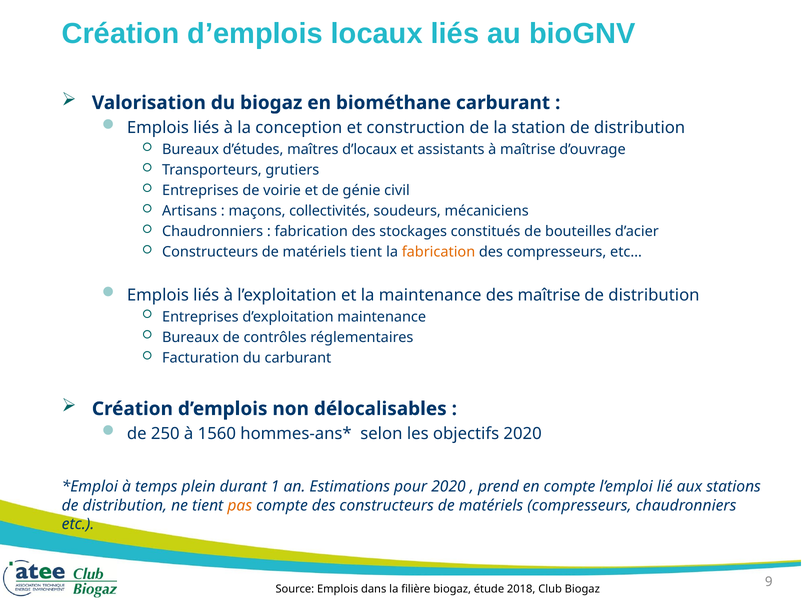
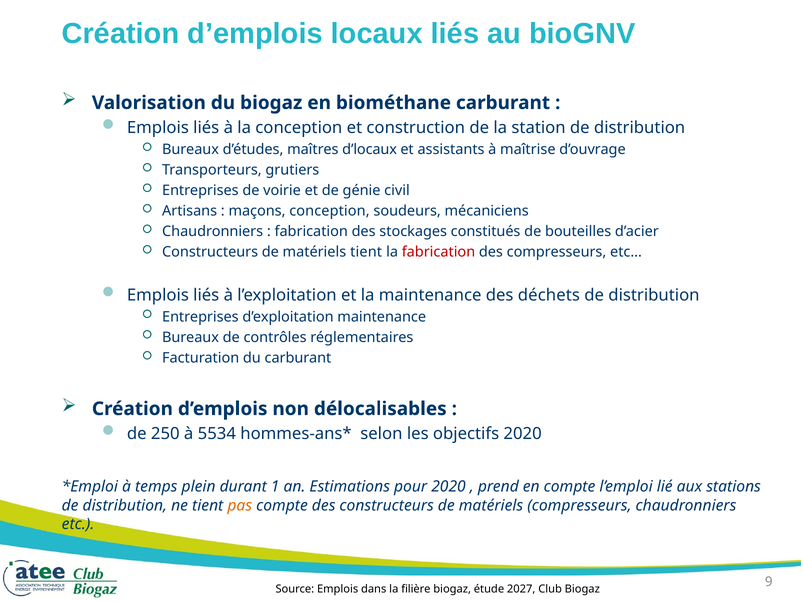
maçons collectivités: collectivités -> conception (329, 211)
fabrication colour: orange -> red (438, 252)
des maîtrise: maîtrise -> déchets (549, 295)
1560: 1560 -> 5534 (217, 434)
2018: 2018 -> 2027 (521, 589)
